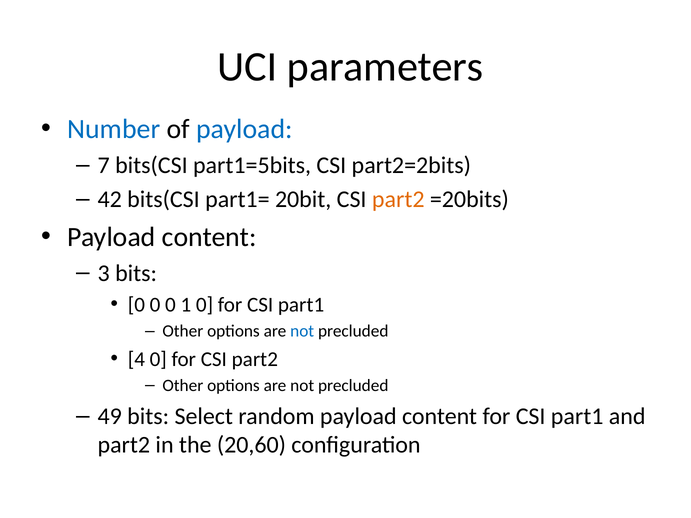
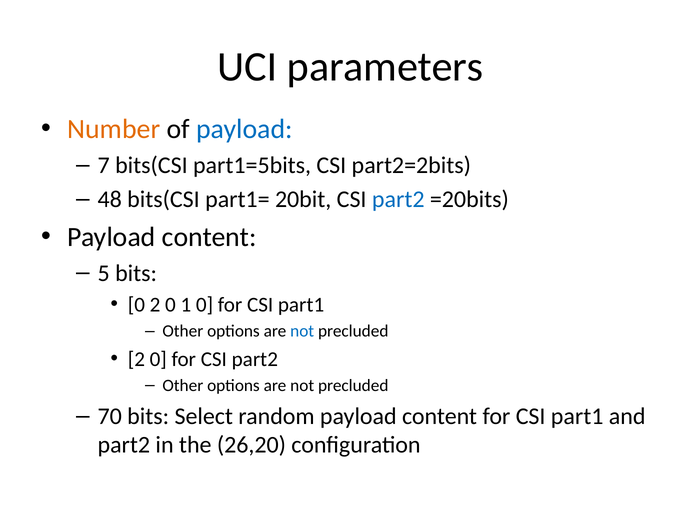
Number colour: blue -> orange (114, 129)
42: 42 -> 48 (110, 200)
part2 colour: orange -> blue (398, 200)
3: 3 -> 5 (104, 273)
0: 0 -> 2 (155, 305)
4: 4 -> 2 (136, 359)
49: 49 -> 70 (110, 417)
20,60: 20,60 -> 26,20 (251, 445)
